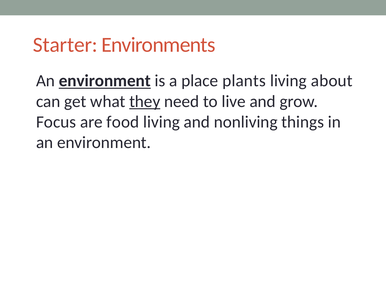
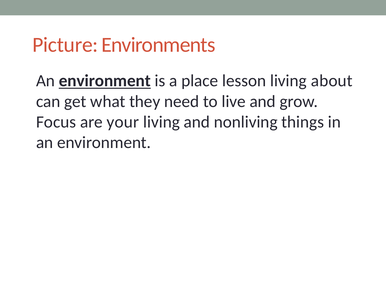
Starter: Starter -> Picture (65, 45)
plants: plants -> lesson (244, 81)
they underline: present -> none (145, 102)
food: food -> your (123, 122)
